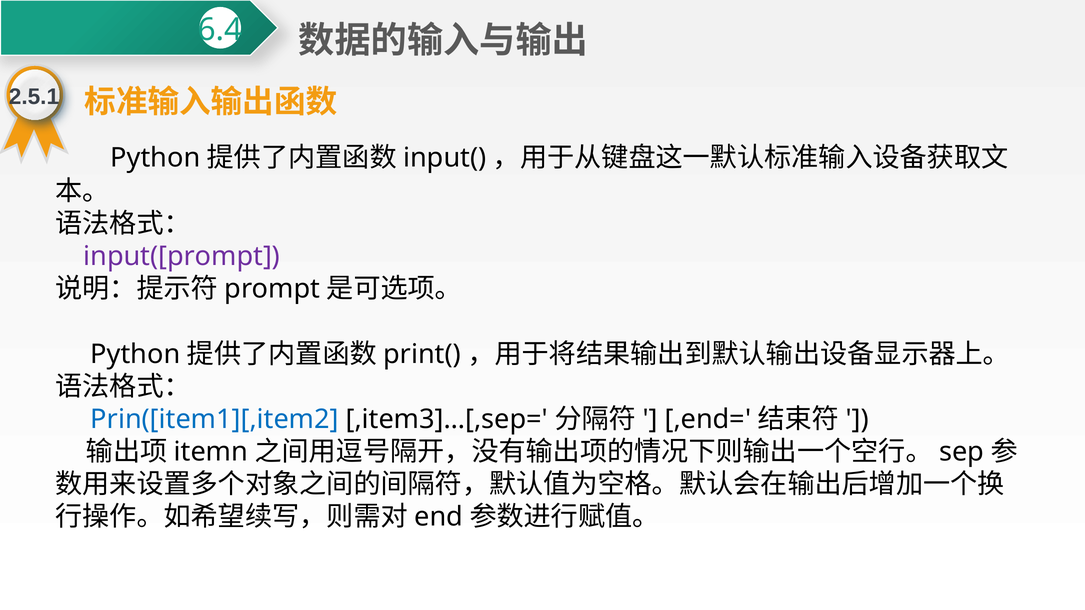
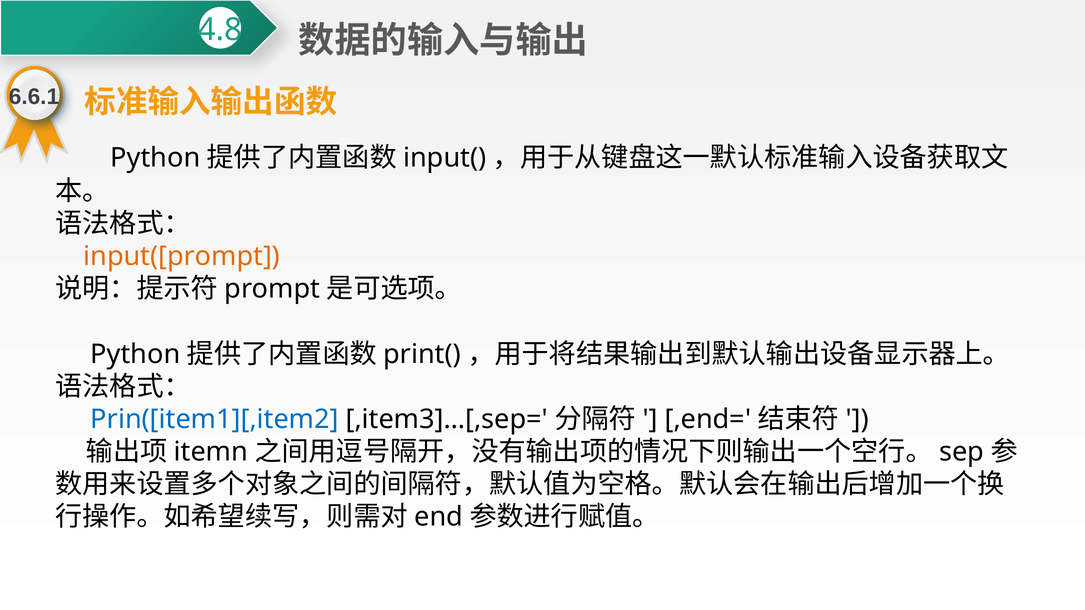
6.4: 6.4 -> 4.8 (220, 30)
2.5.1: 2.5.1 -> 6.6.1 (34, 97)
input([prompt colour: purple -> orange (182, 257)
